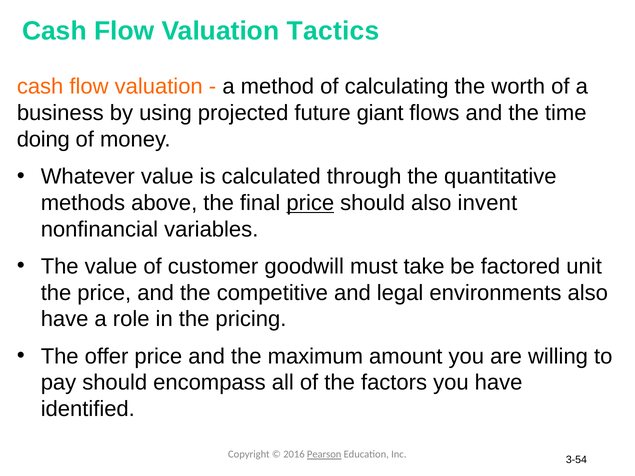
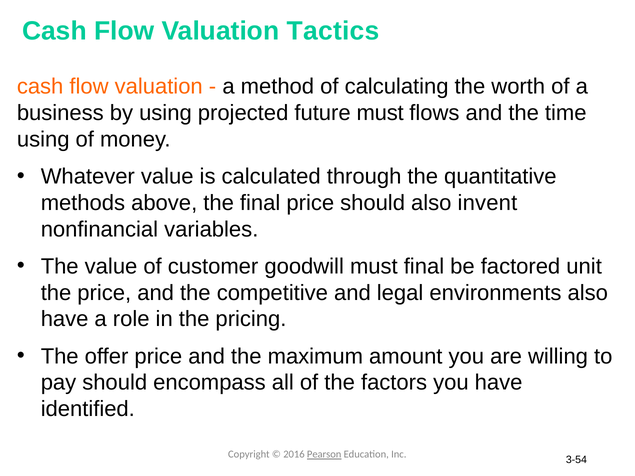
future giant: giant -> must (380, 113)
doing: doing -> using (43, 140)
price underline: present -> none (310, 203)
must take: take -> final (424, 267)
